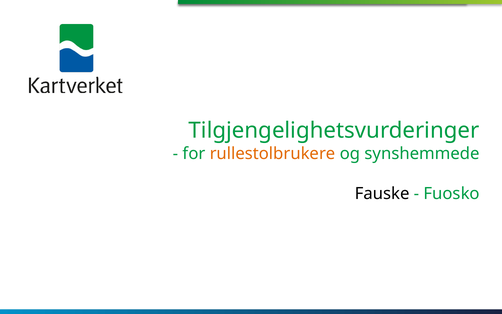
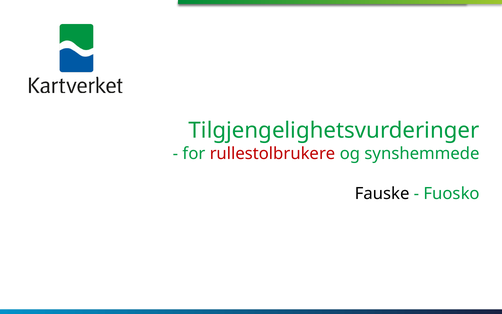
rullestolbrukere colour: orange -> red (273, 153)
